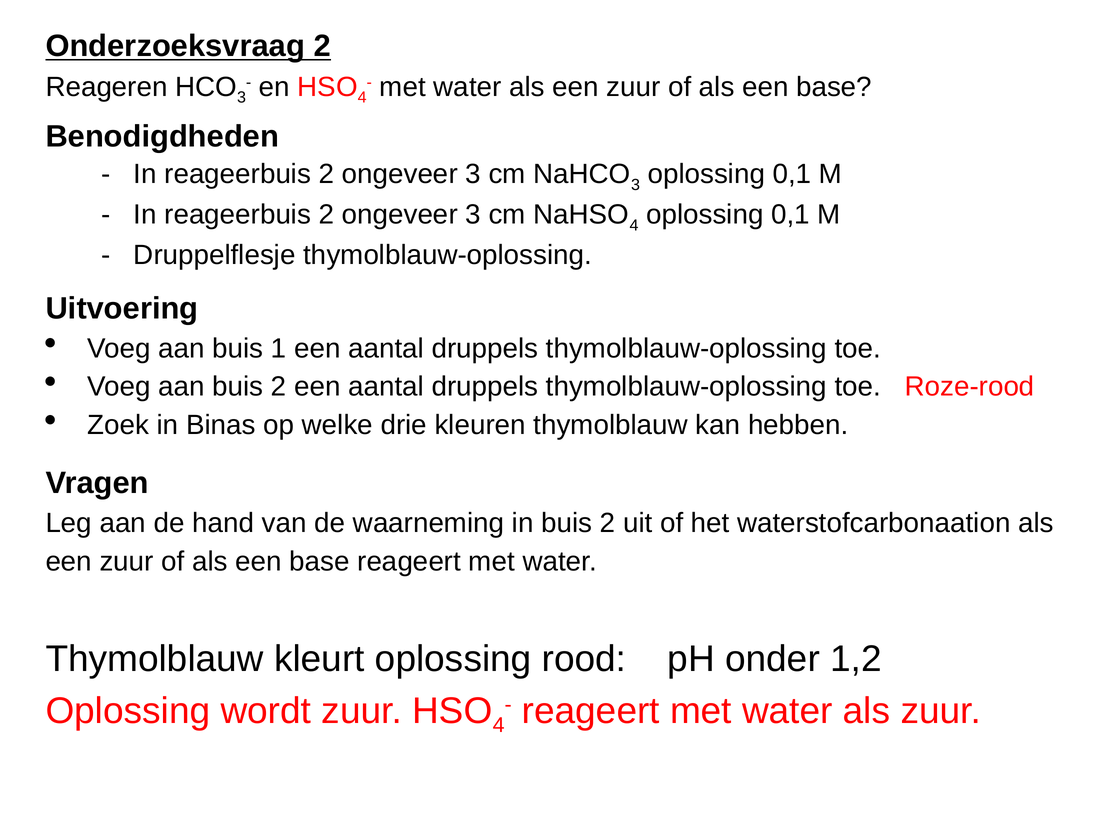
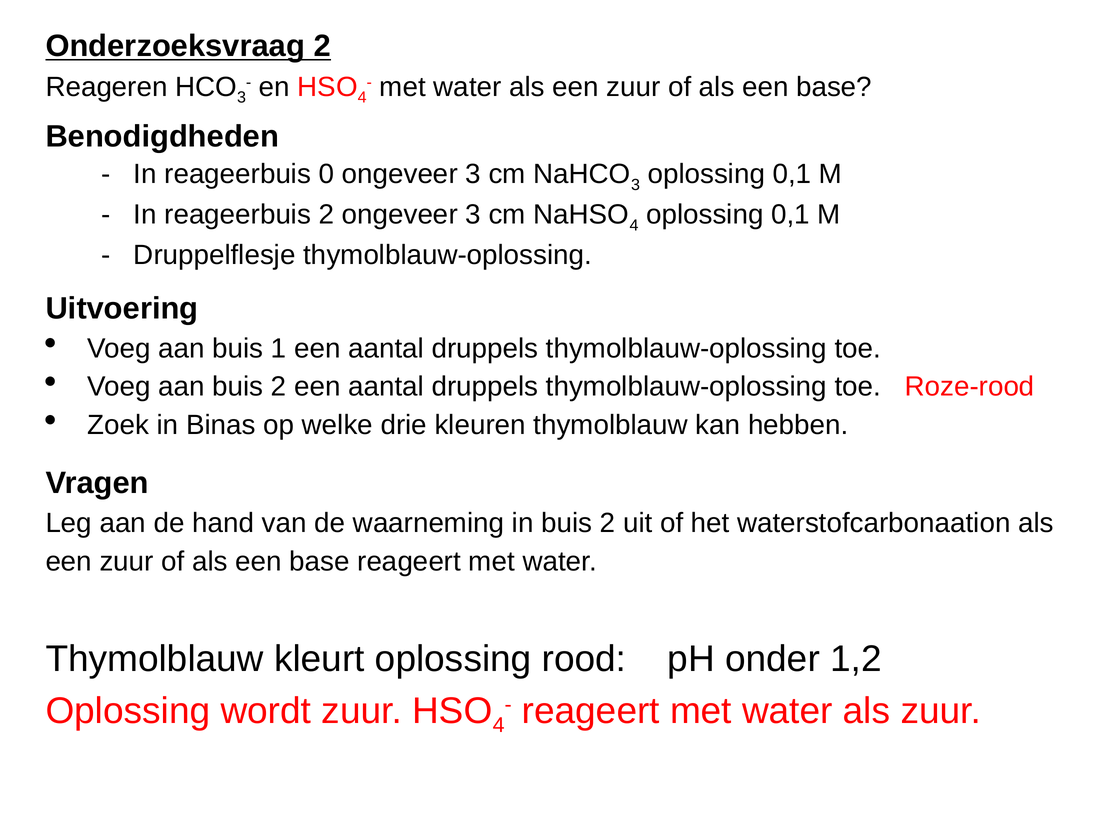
2: 2 -> 0 (326, 174)
